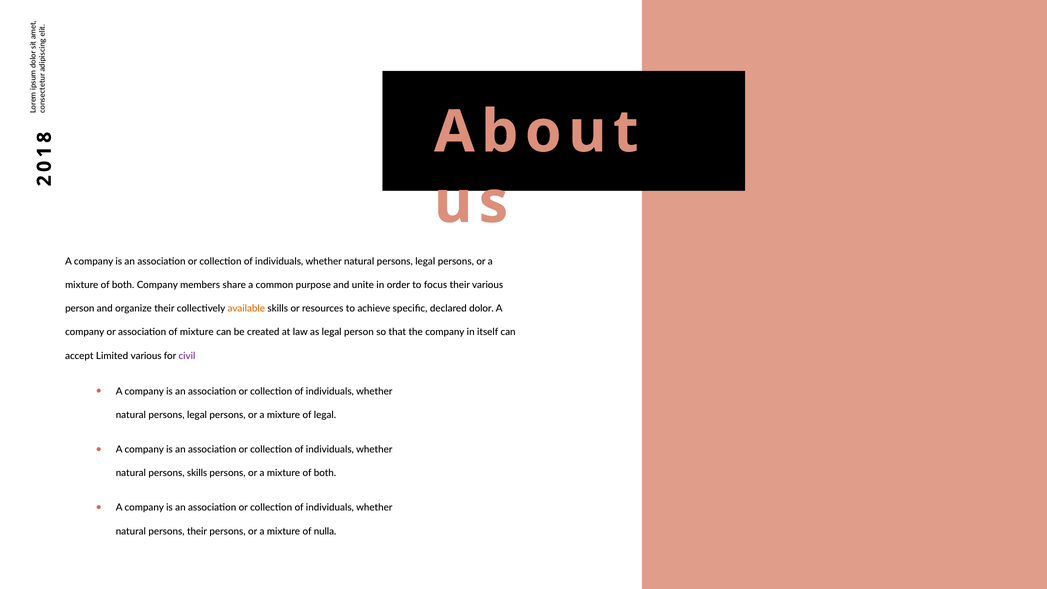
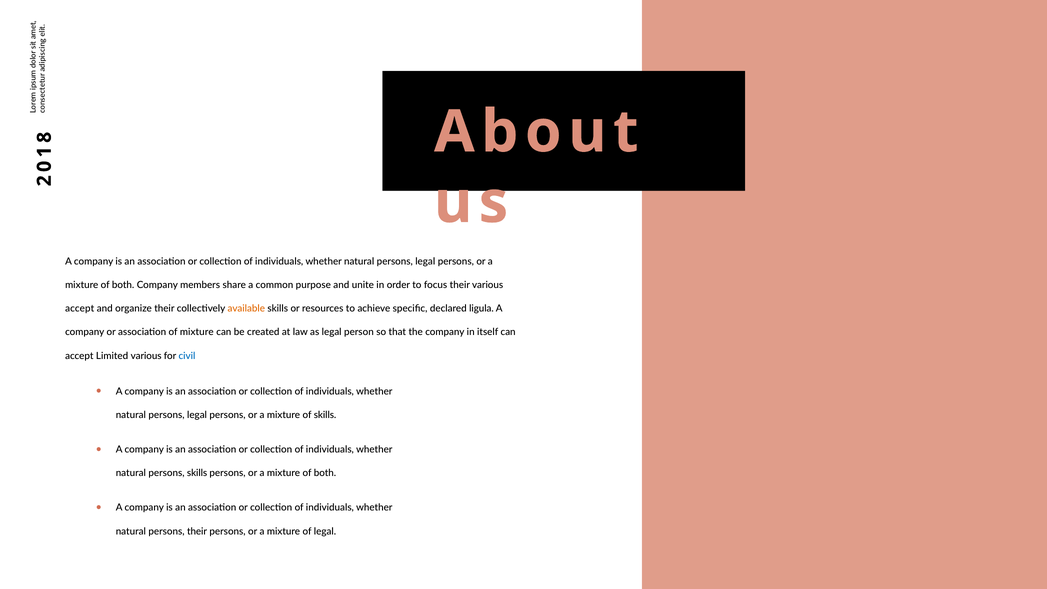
person: person -> accept (80, 309)
dolor: dolor -> ligula (481, 309)
civil colour: purple -> blue (187, 356)
of legal: legal -> skills (325, 415)
of nulla: nulla -> legal (325, 531)
